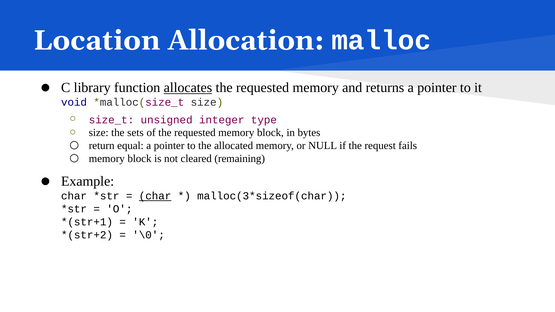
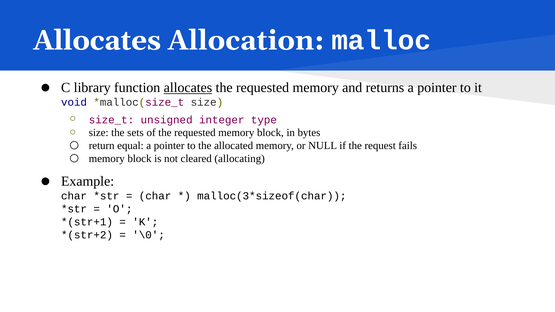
Location: Location -> Allocates (97, 40)
remaining: remaining -> allocating (240, 159)
char underline: present -> none (155, 196)
